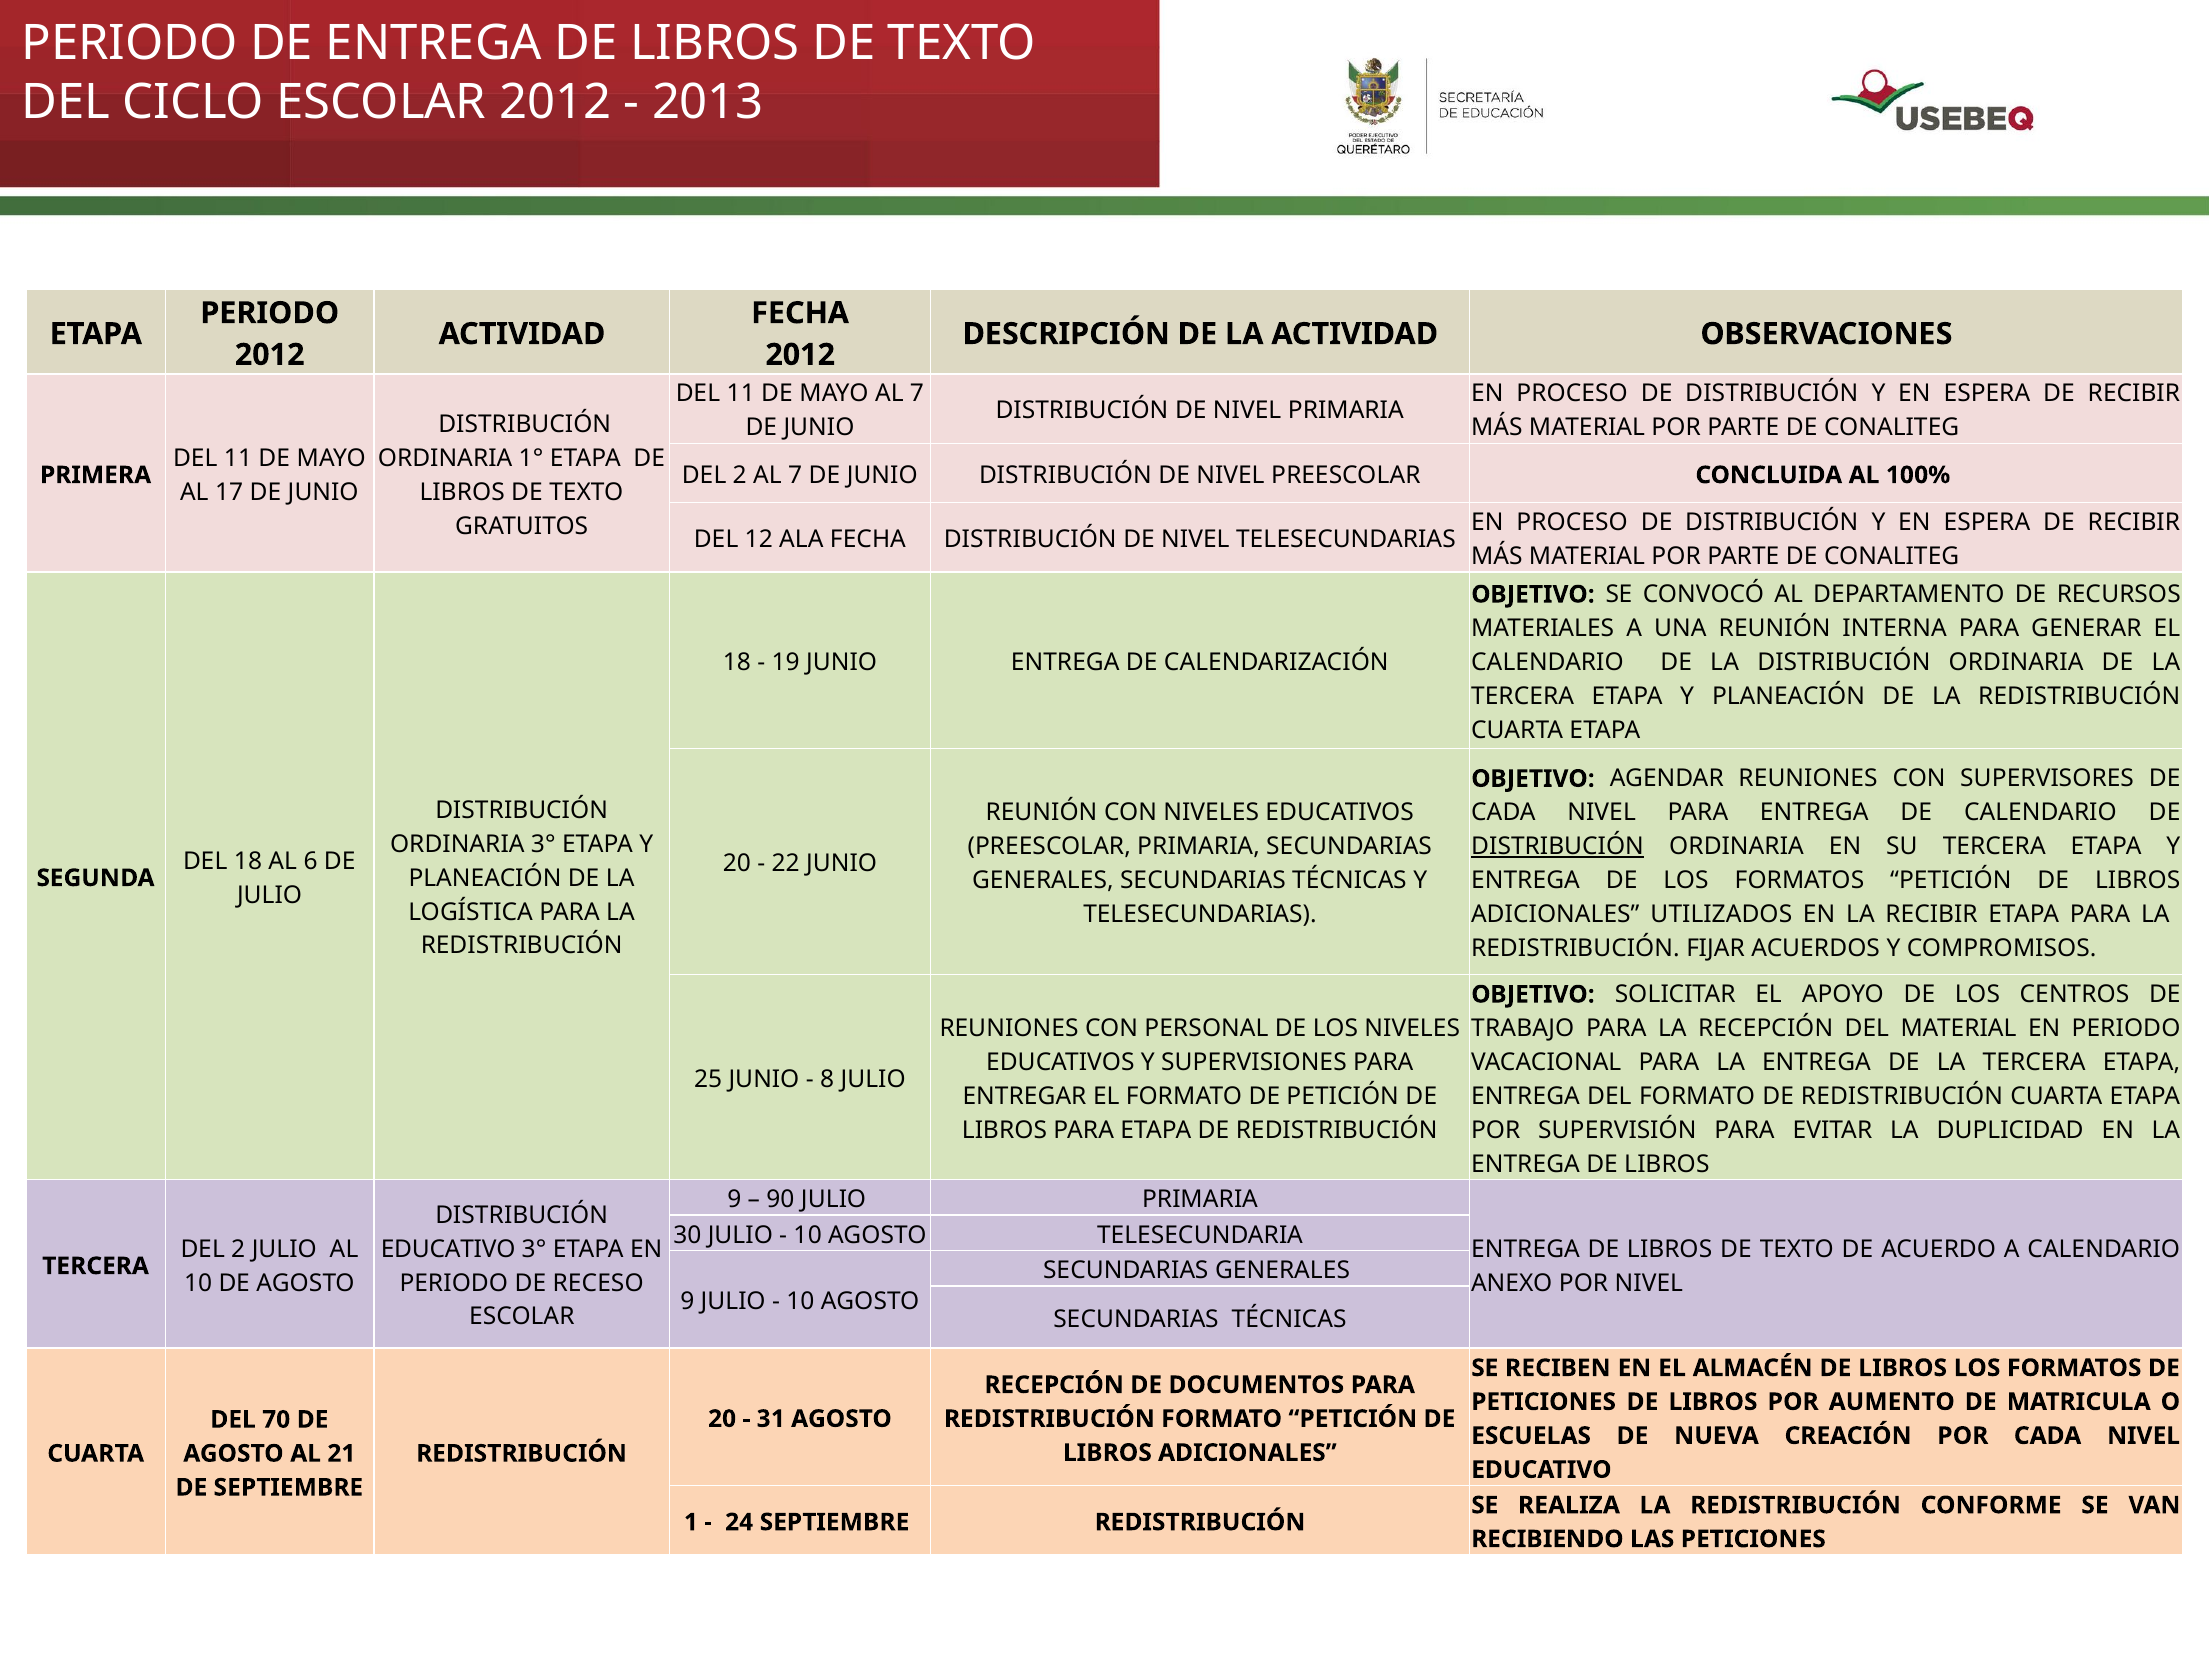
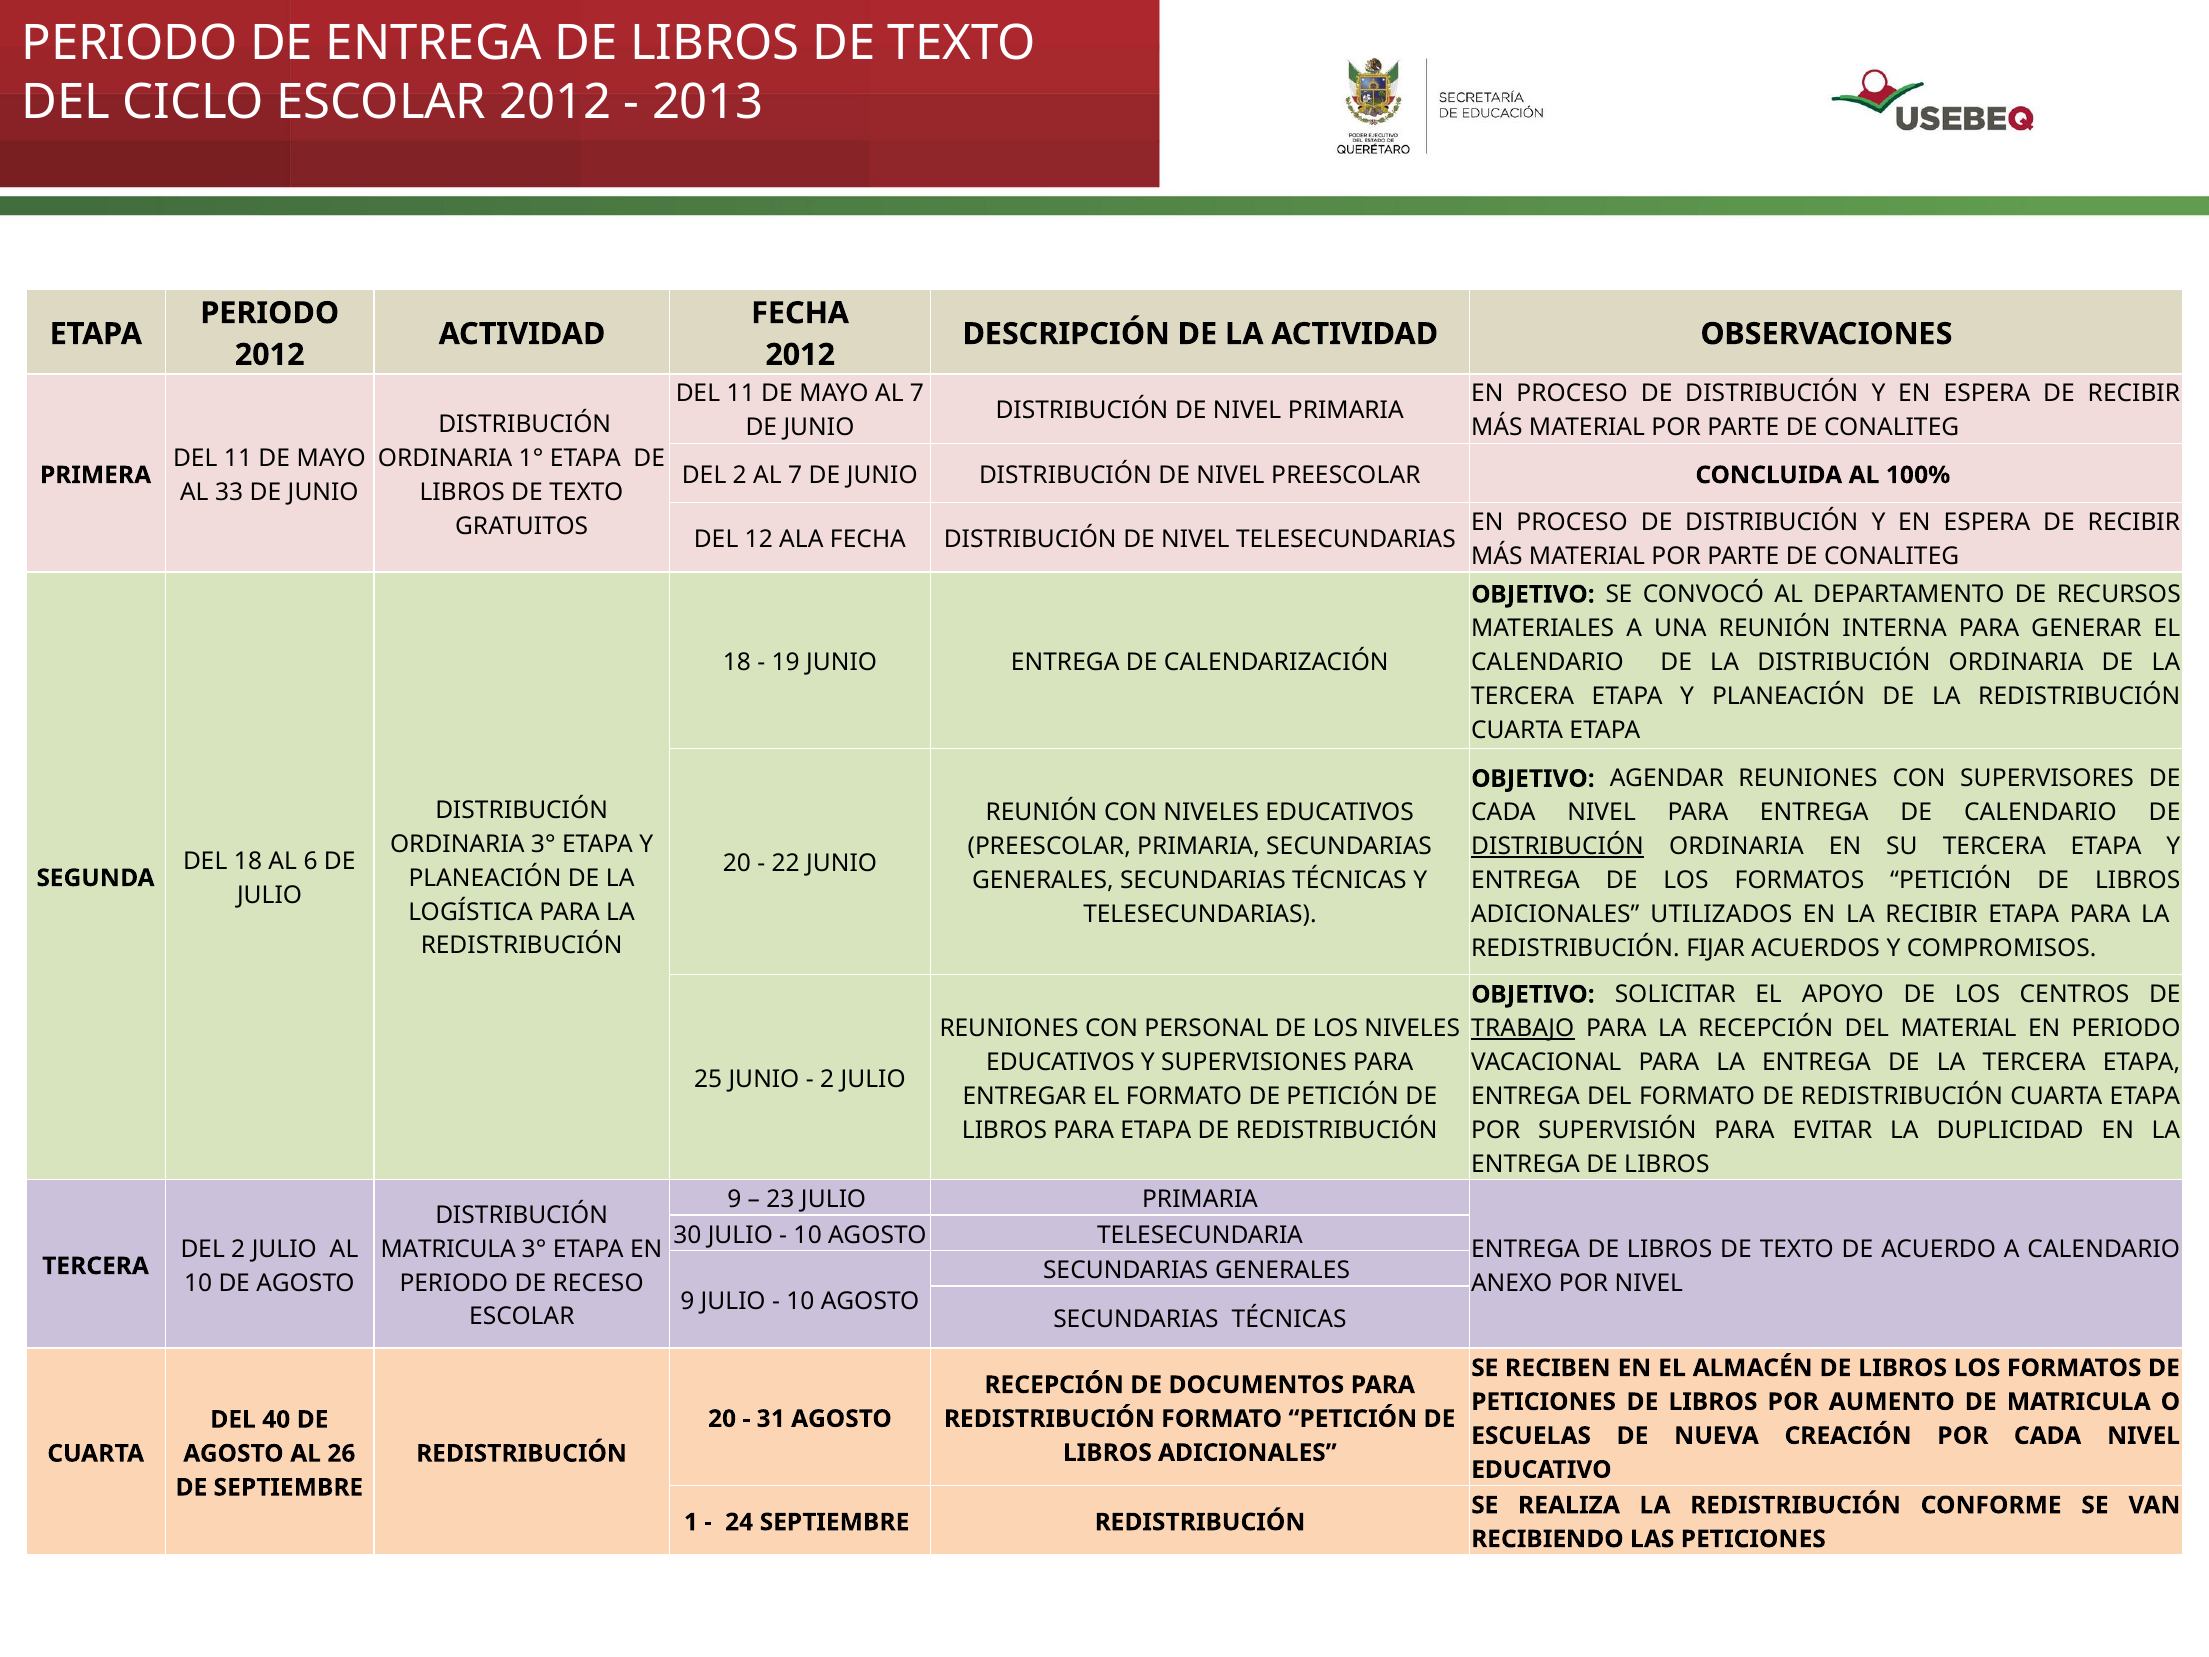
17: 17 -> 33 (229, 492)
TRABAJO underline: none -> present (1523, 1028)
8: 8 -> 2 (827, 1079)
90: 90 -> 23 (780, 1199)
EDUCATIVO: EDUCATIVO -> MATRICULA (448, 1249)
70: 70 -> 40 (276, 1419)
21: 21 -> 26 (341, 1453)
